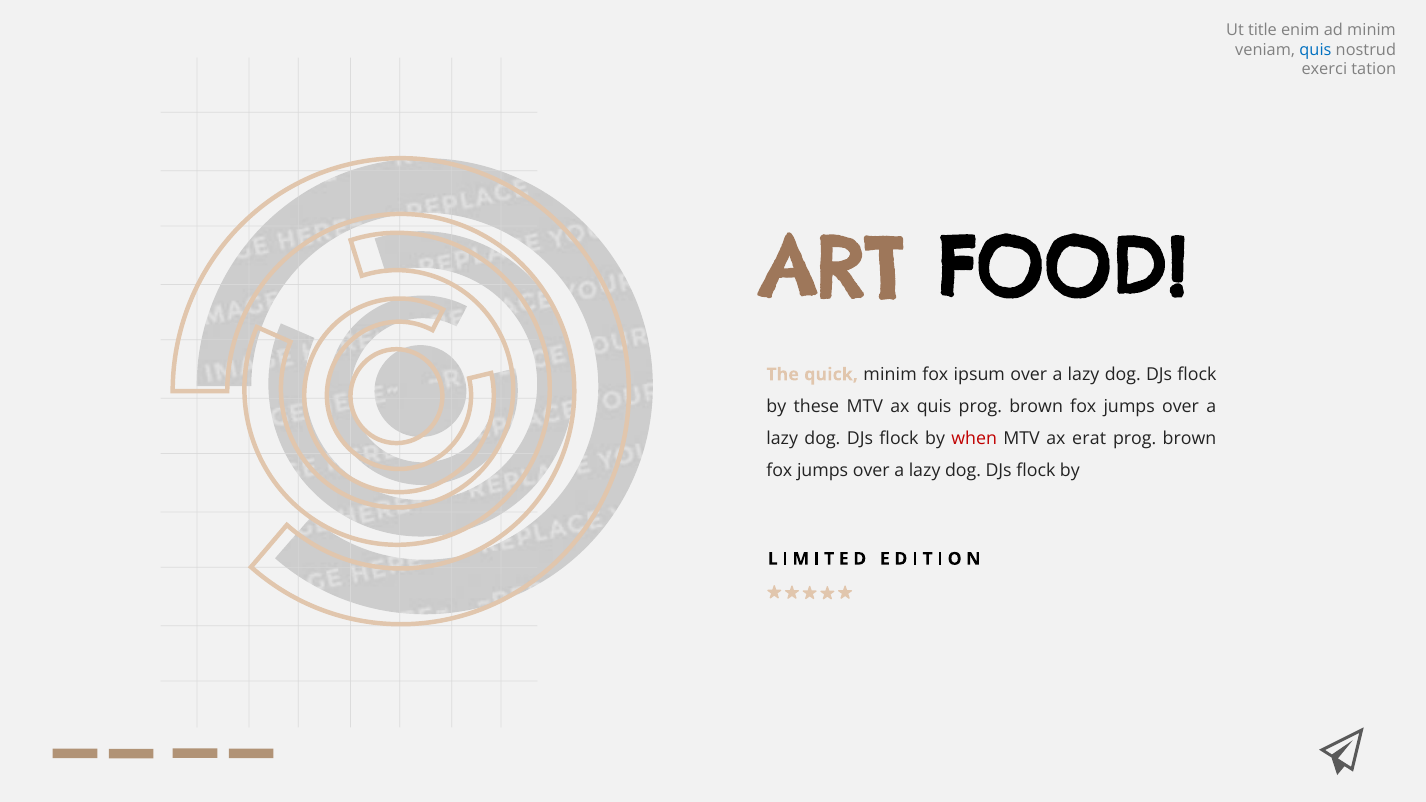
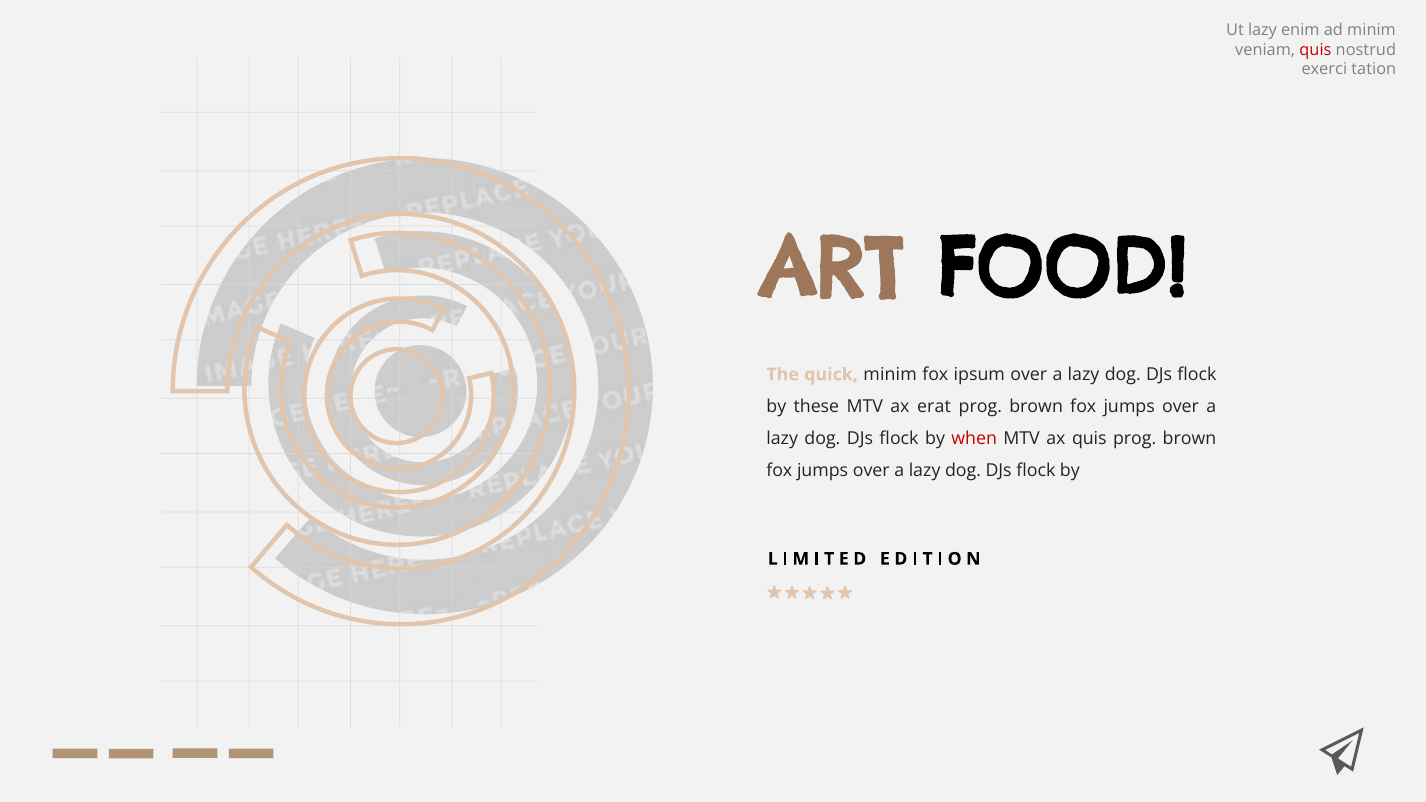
Ut title: title -> lazy (1262, 30)
quis colour: blue -> red (1315, 50)
ax quis: quis -> erat (934, 407)
ax erat: erat -> quis (1089, 439)
